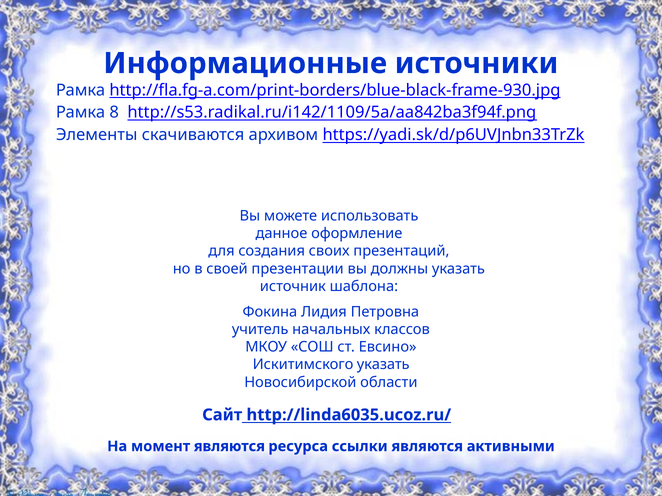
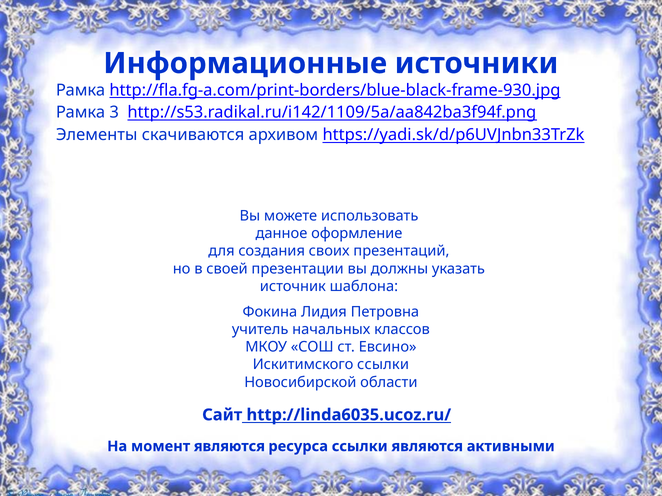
8: 8 -> 3 (114, 113)
Искитимского указать: указать -> ссылки (383, 365)
